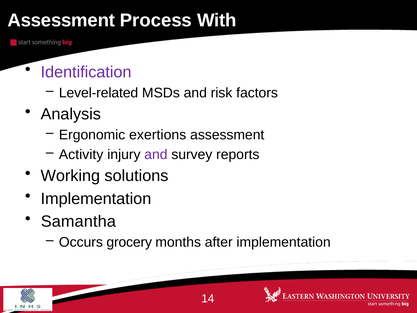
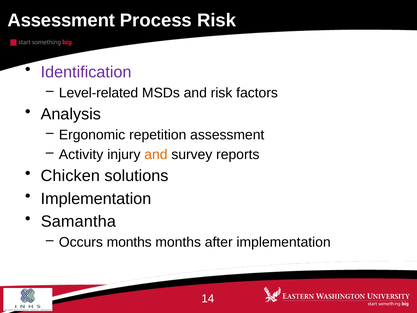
Process With: With -> Risk (217, 20)
exertions: exertions -> repetition (158, 135)
and colour: purple -> orange (156, 154)
Working: Working -> Chicken (70, 176)
Occurs grocery: grocery -> months (129, 242)
